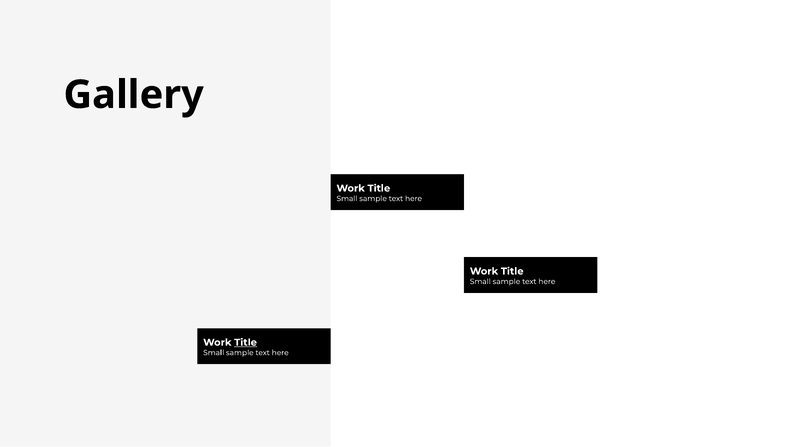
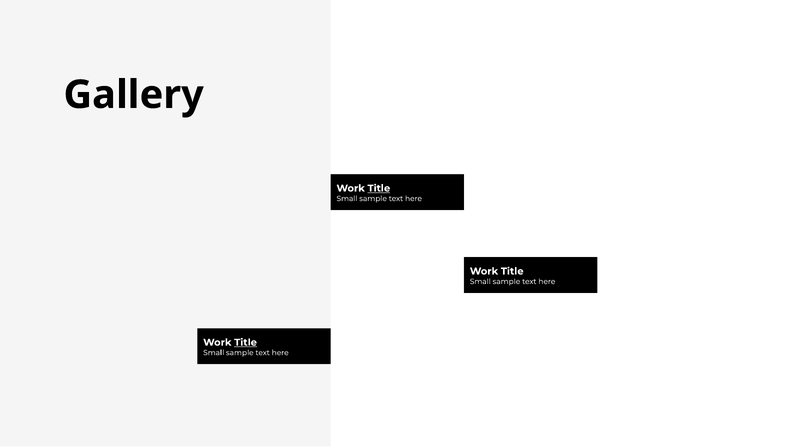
Title underline: none -> present (379, 188)
